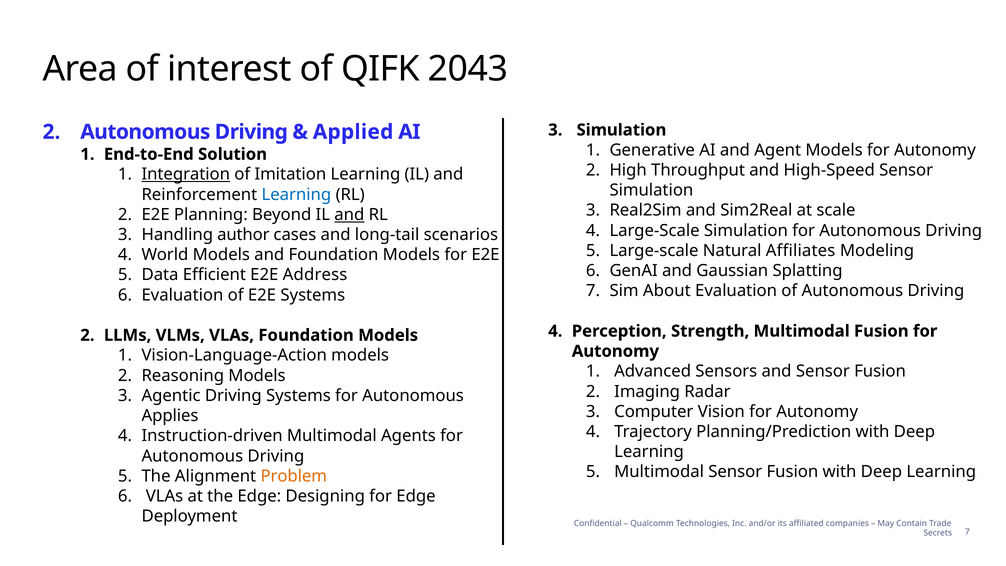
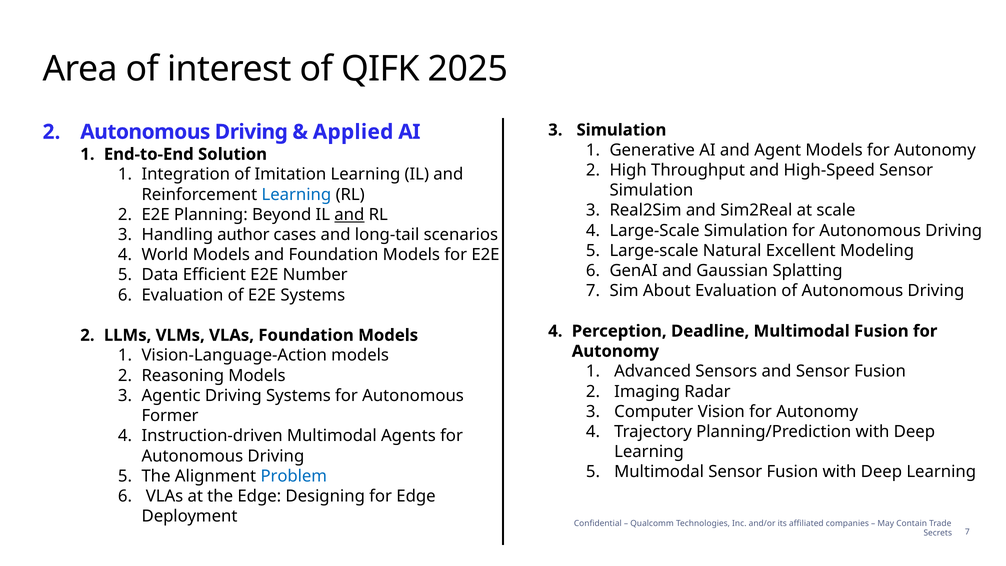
2043: 2043 -> 2025 (468, 69)
Integration underline: present -> none (186, 174)
Affiliates: Affiliates -> Excellent (801, 251)
Address: Address -> Number (315, 275)
Strength: Strength -> Deadline (710, 331)
Applies: Applies -> Former (170, 416)
Problem colour: orange -> blue (294, 476)
